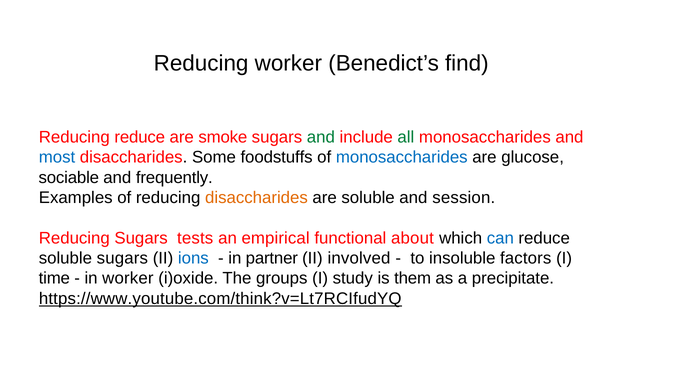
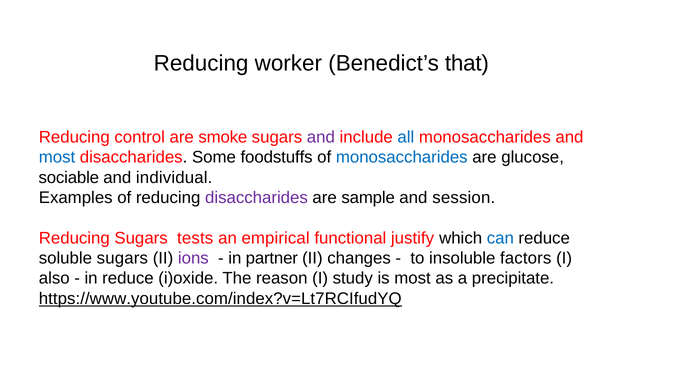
find: find -> that (467, 64)
Reducing reduce: reduce -> control (140, 137)
and colour: green -> purple (321, 137)
all colour: green -> blue (406, 137)
frequently: frequently -> individual (174, 178)
disaccharides colour: orange -> purple (256, 198)
are soluble: soluble -> sample (368, 198)
about: about -> justify (413, 238)
ions colour: blue -> purple (193, 259)
involved: involved -> changes (359, 259)
time: time -> also (54, 279)
in worker: worker -> reduce (128, 279)
groups: groups -> reason (282, 279)
is them: them -> most (413, 279)
https://www.youtube.com/think?v=Lt7RCIfudYQ: https://www.youtube.com/think?v=Lt7RCIfudYQ -> https://www.youtube.com/index?v=Lt7RCIfudYQ (220, 299)
